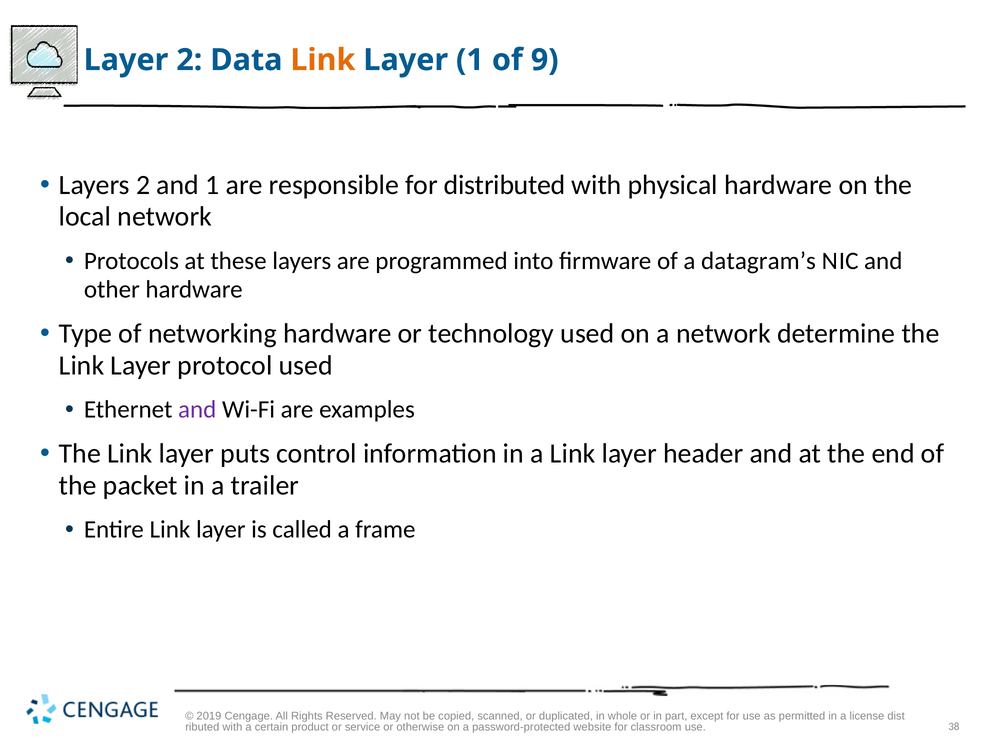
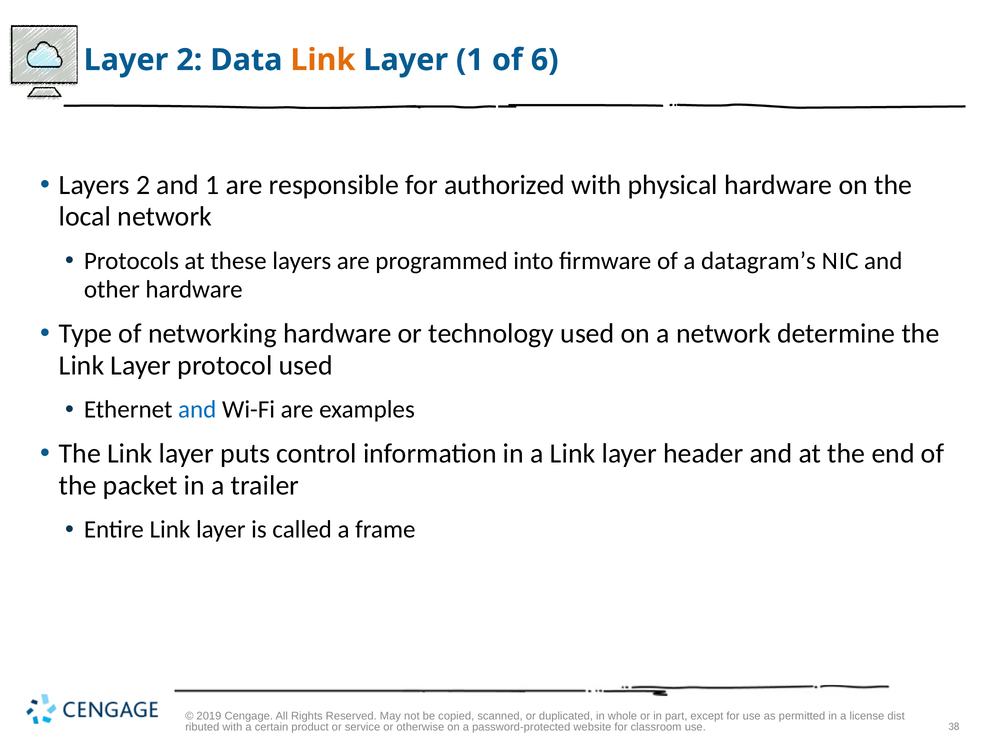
9: 9 -> 6 (545, 60)
distributed: distributed -> authorized (505, 185)
and colour: purple -> blue (197, 410)
